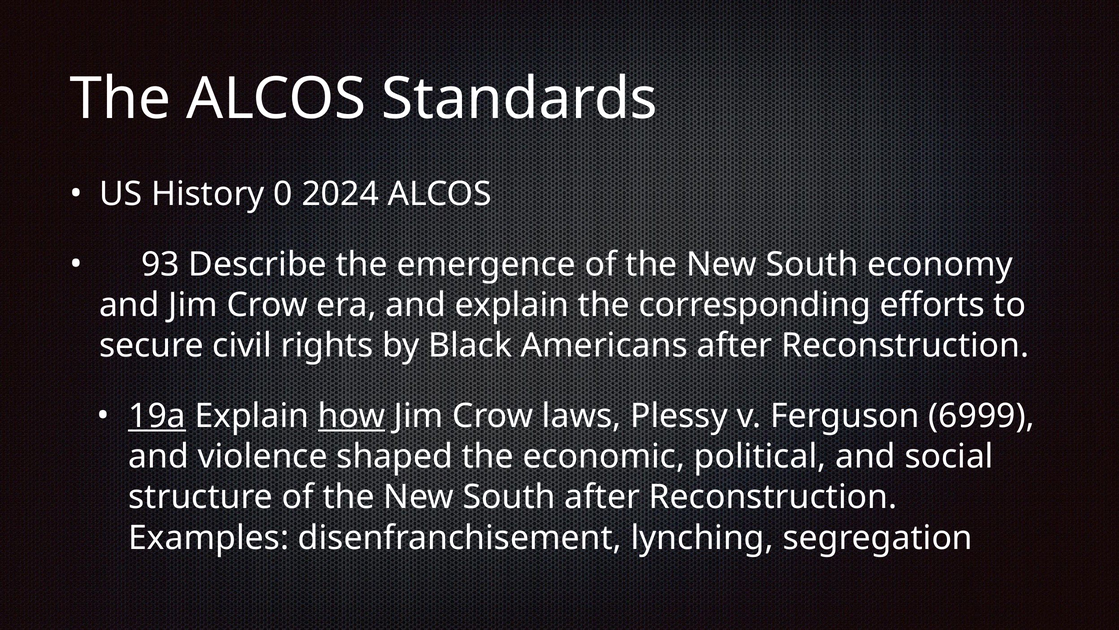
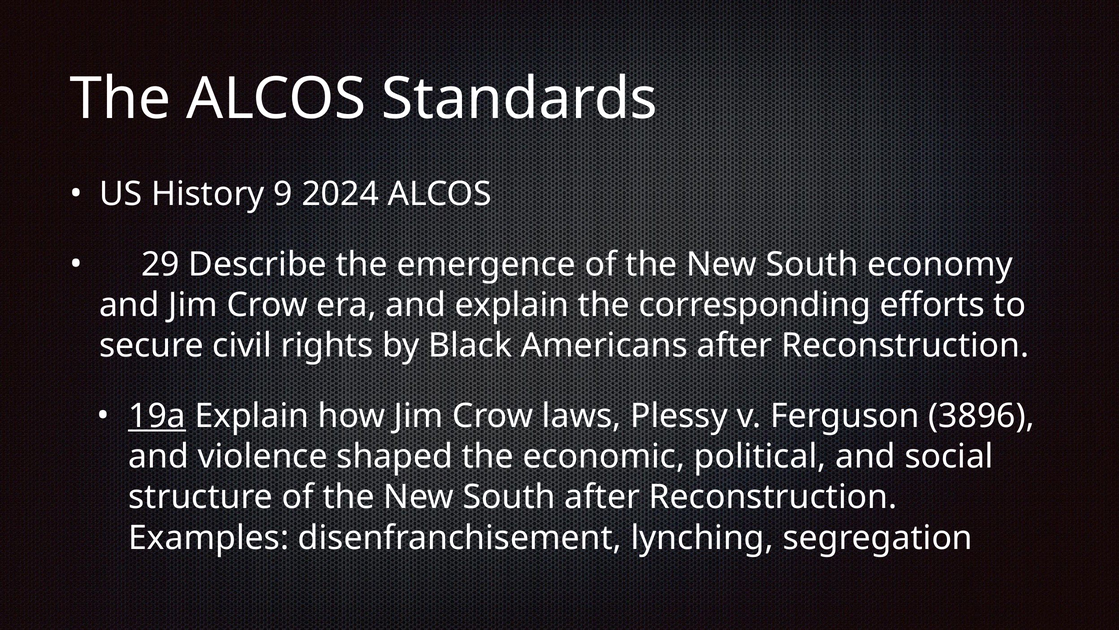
0: 0 -> 9 (283, 194)
93: 93 -> 29 (160, 264)
how underline: present -> none (352, 416)
6999: 6999 -> 3896 (982, 416)
